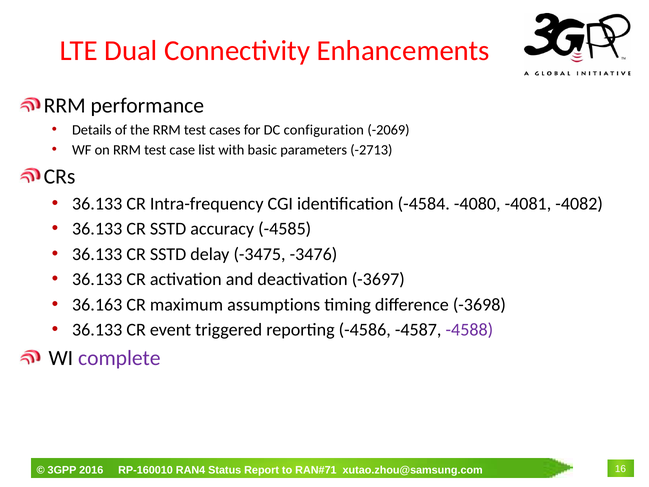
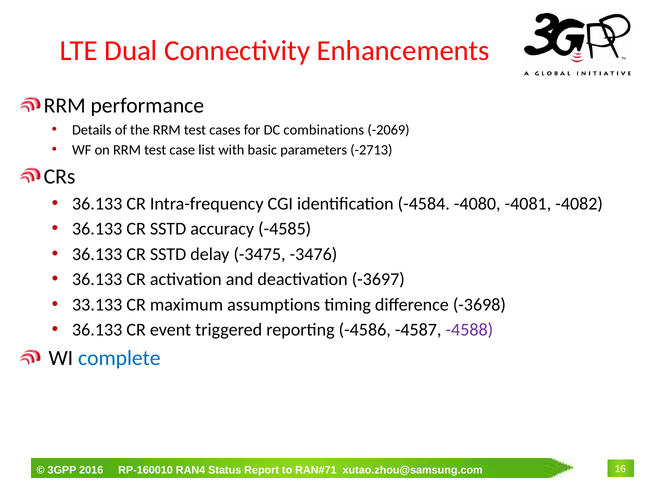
configuration: configuration -> combinations (324, 130)
36.163: 36.163 -> 33.133 (97, 305)
complete colour: purple -> blue (119, 358)
